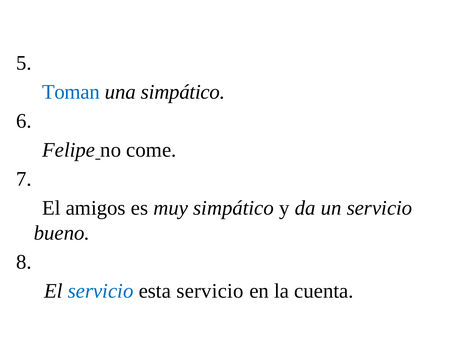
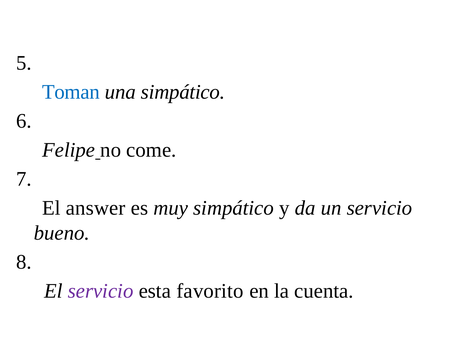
amigos: amigos -> answer (96, 208)
servicio colour: blue -> purple (101, 291)
esta servicio: servicio -> favorito (210, 291)
